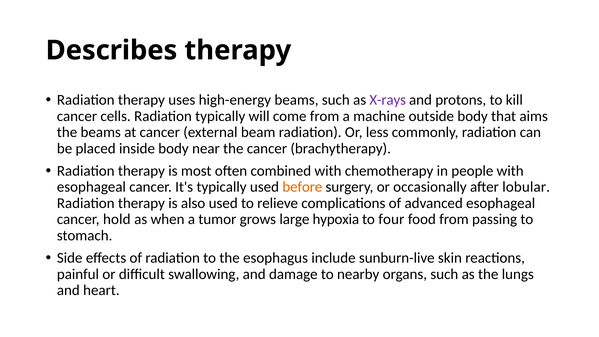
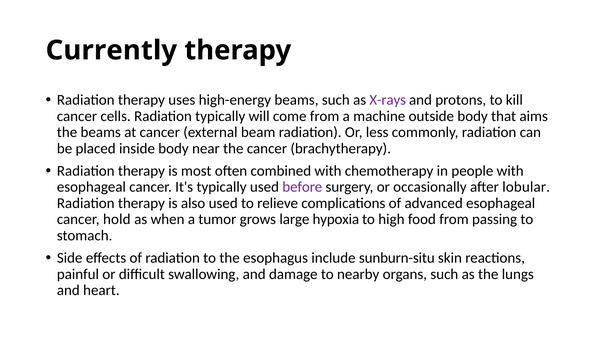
Describes: Describes -> Currently (111, 50)
before colour: orange -> purple (302, 187)
four: four -> high (391, 219)
sunburn-live: sunburn-live -> sunburn-situ (397, 258)
